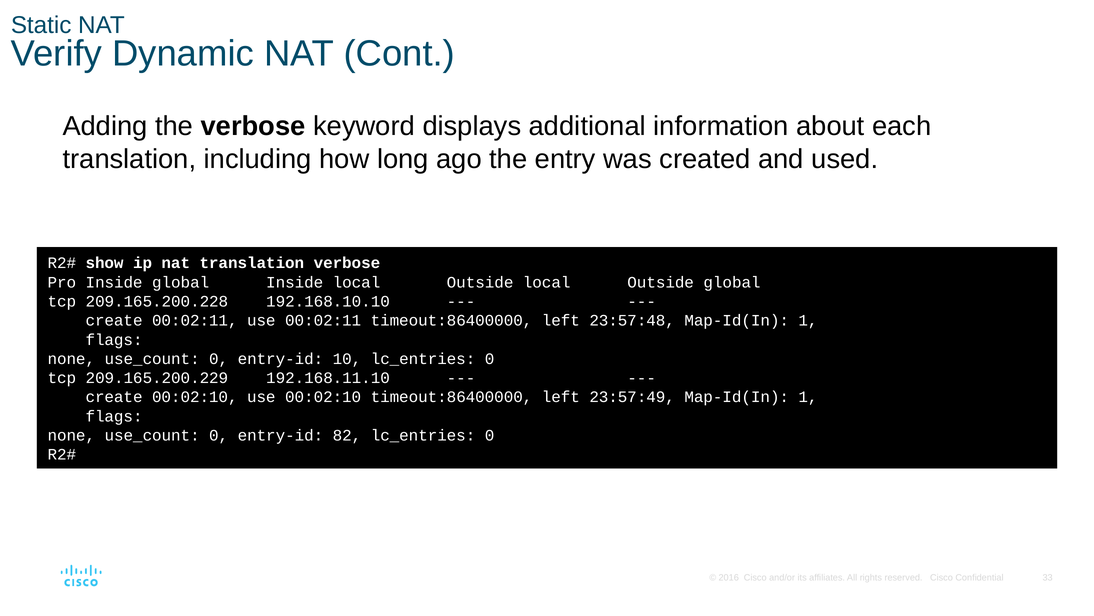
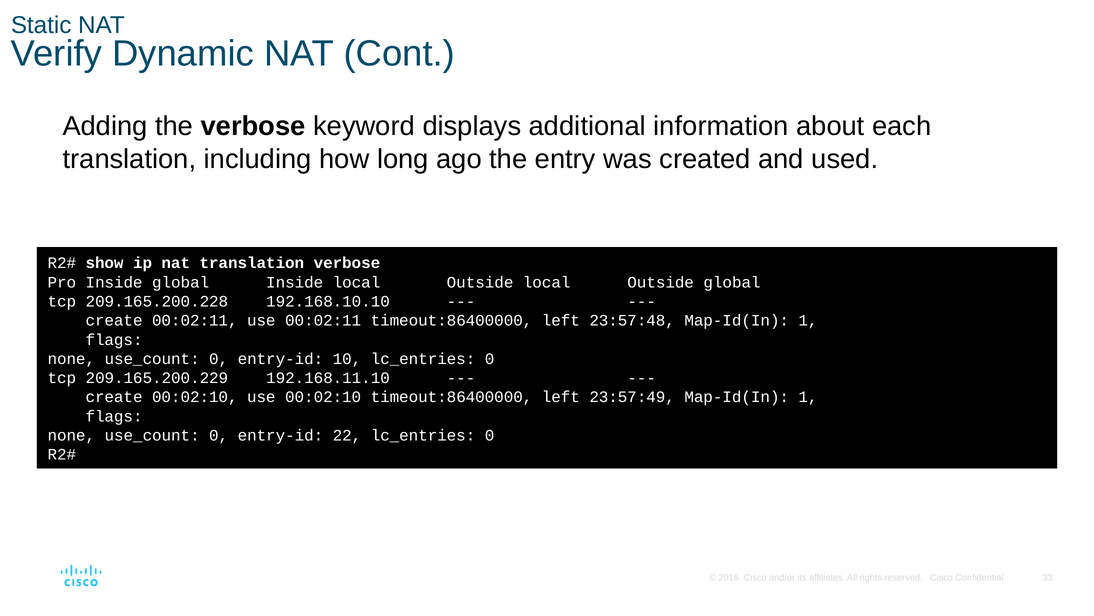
82: 82 -> 22 (347, 435)
